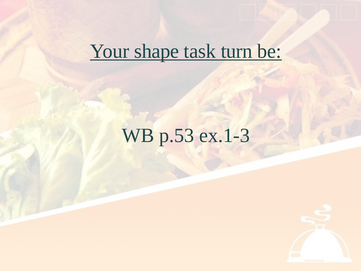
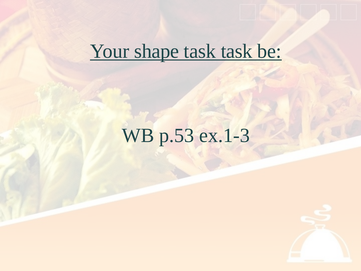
task turn: turn -> task (237, 51)
